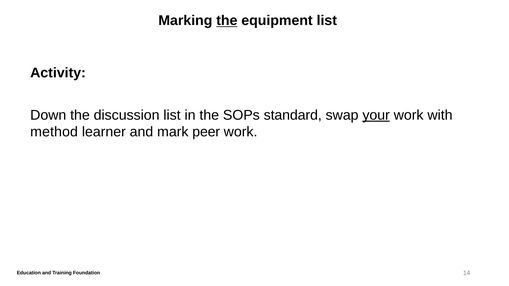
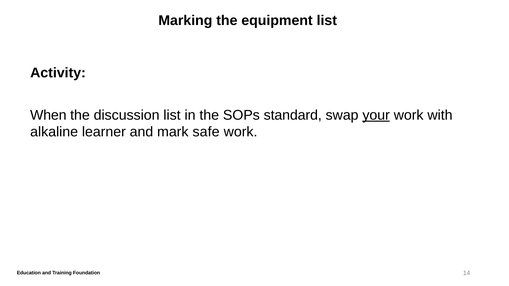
the underline: present -> none (227, 21)
Down: Down -> When (48, 115)
method: method -> alkaline (54, 132)
peer: peer -> safe (206, 132)
